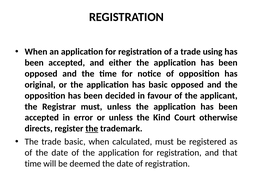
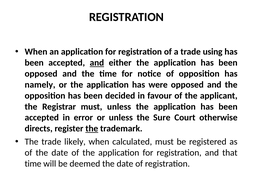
and underline: none -> present (97, 63)
original: original -> namely (40, 85)
has basic: basic -> were (158, 85)
Kind: Kind -> Sure (162, 117)
trade basic: basic -> likely (75, 142)
